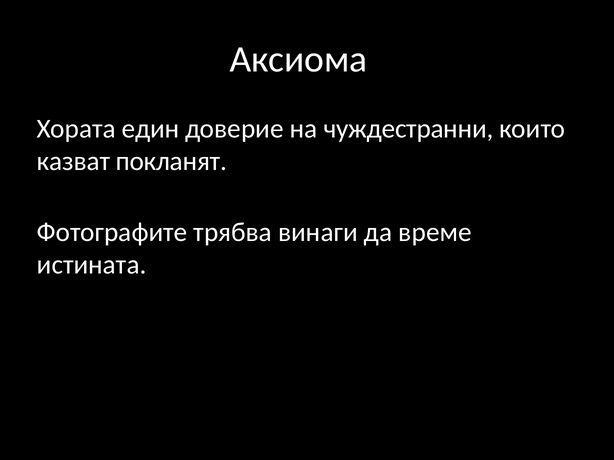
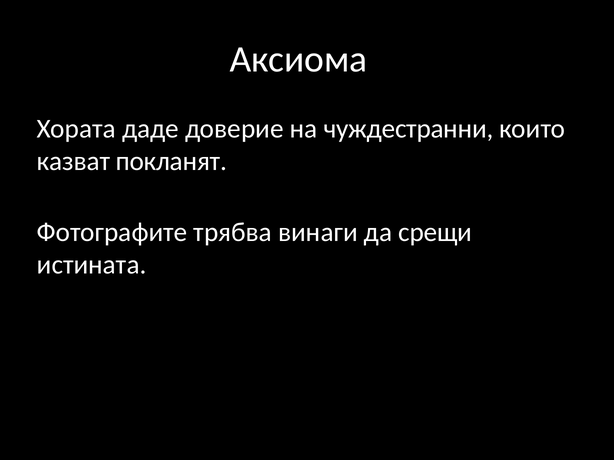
един: един -> даде (150, 129)
време: време -> срещи (435, 233)
